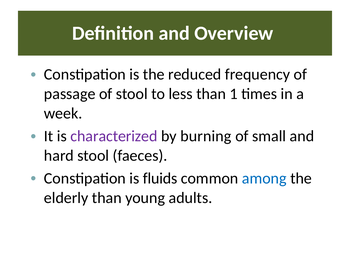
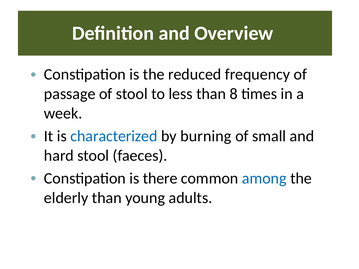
1: 1 -> 8 (234, 94)
characterized colour: purple -> blue (114, 136)
fluids: fluids -> there (160, 178)
